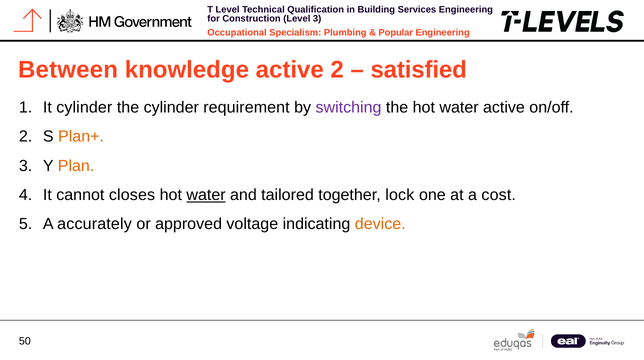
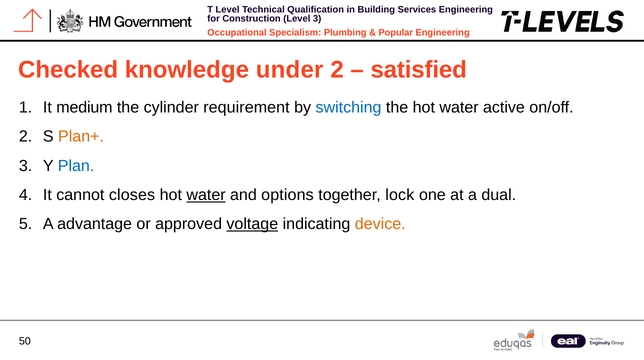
Between: Between -> Checked (68, 70)
knowledge active: active -> under (290, 70)
It cylinder: cylinder -> medium (84, 107)
switching colour: purple -> blue (349, 107)
Plan colour: orange -> blue (76, 166)
tailored: tailored -> options (287, 195)
cost: cost -> dual (499, 195)
accurately: accurately -> advantage (95, 224)
voltage underline: none -> present (252, 224)
